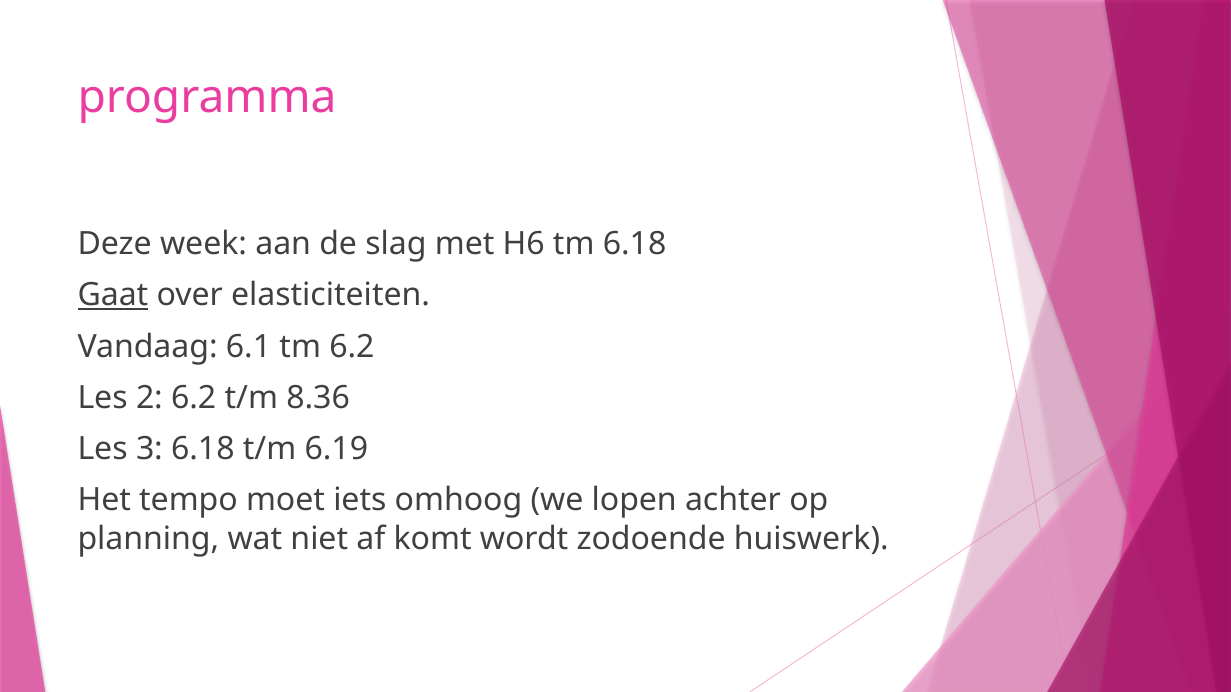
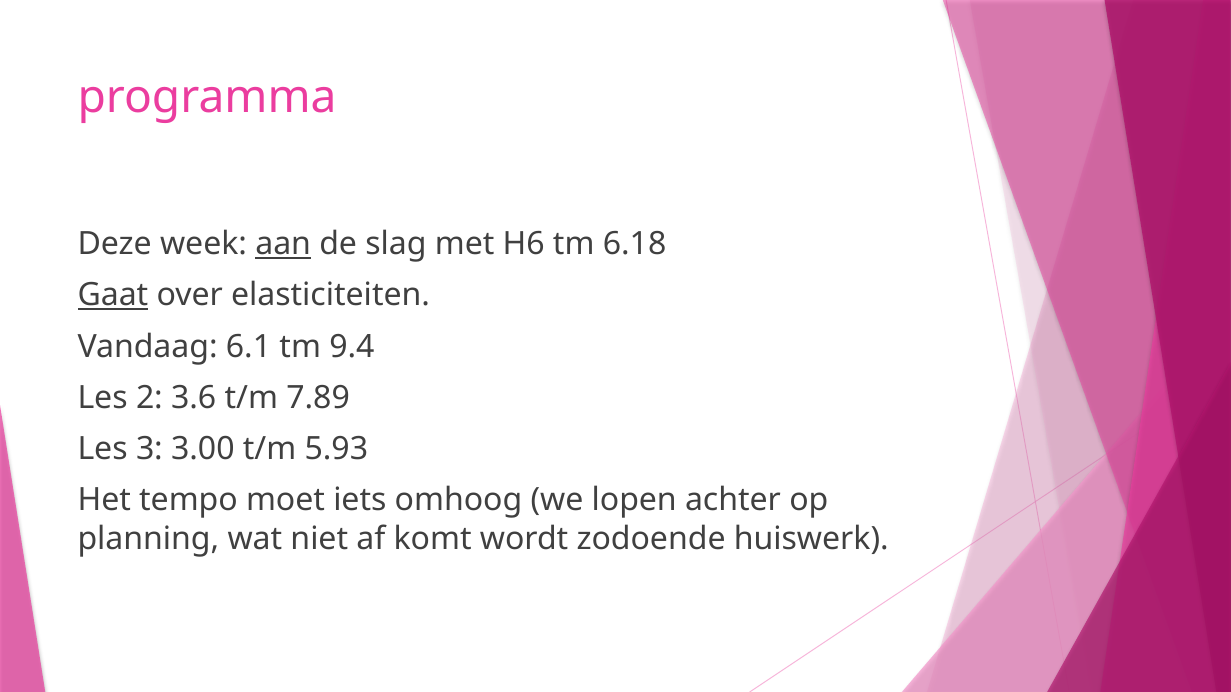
aan underline: none -> present (283, 244)
tm 6.2: 6.2 -> 9.4 (352, 347)
2 6.2: 6.2 -> 3.6 (194, 398)
8.36: 8.36 -> 7.89 (318, 398)
3 6.18: 6.18 -> 3.00 (203, 449)
6.19: 6.19 -> 5.93 (336, 449)
